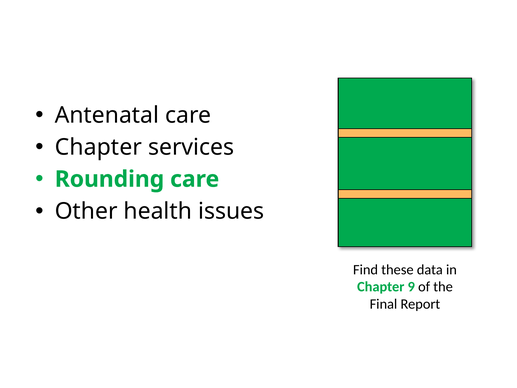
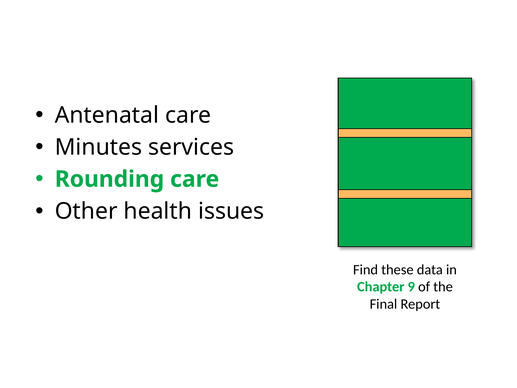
Chapter: Chapter -> Minutes (98, 147)
